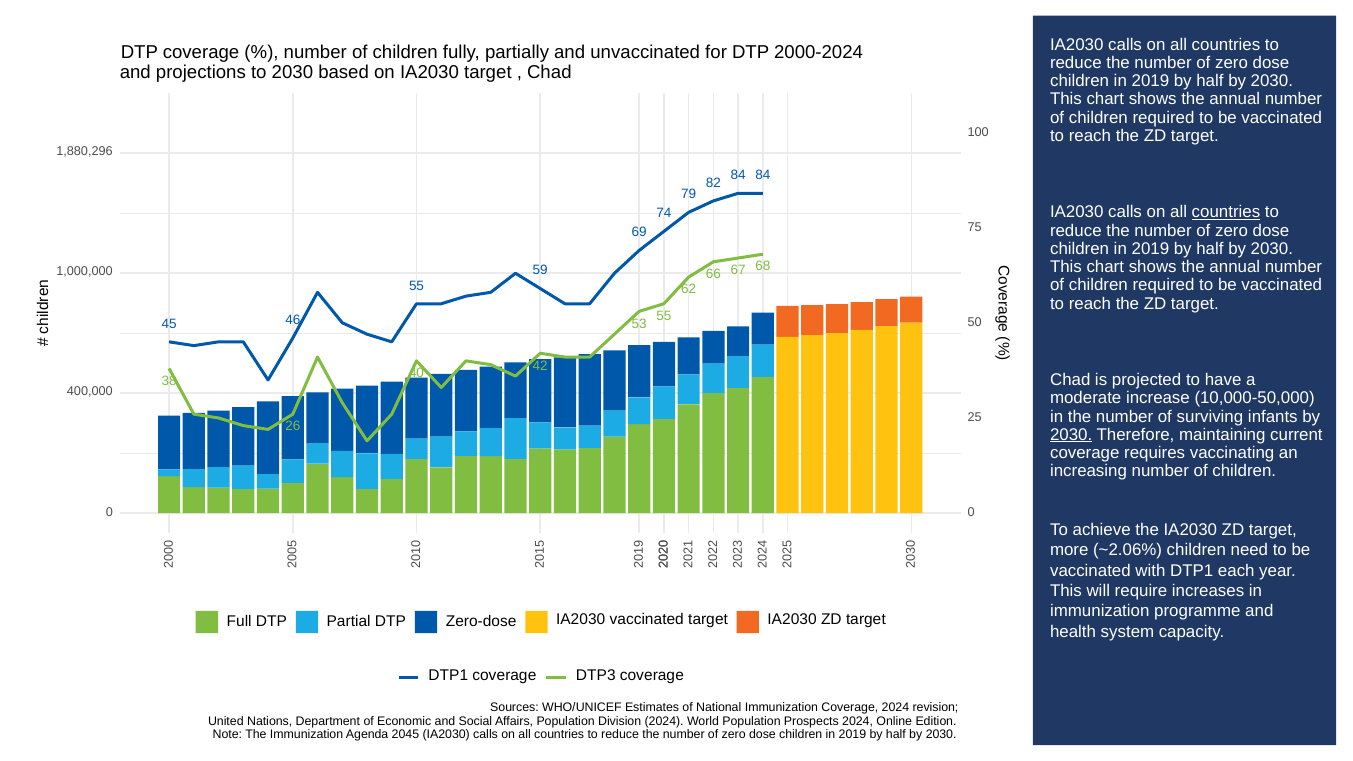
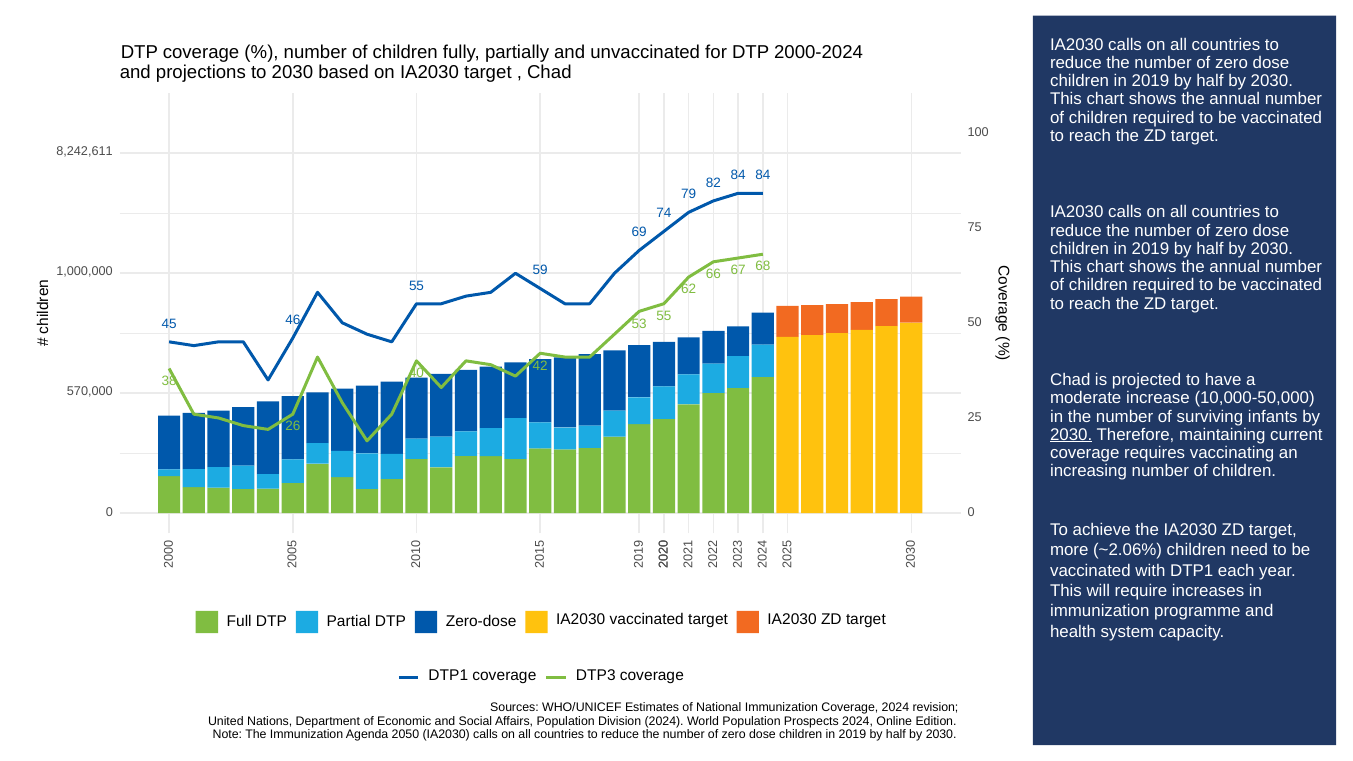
1,880,296: 1,880,296 -> 8,242,611 (84, 152)
countries underline: present -> none (1226, 212)
400,000: 400,000 -> 570,000 (90, 392)
2045: 2045 -> 2050 (405, 734)
